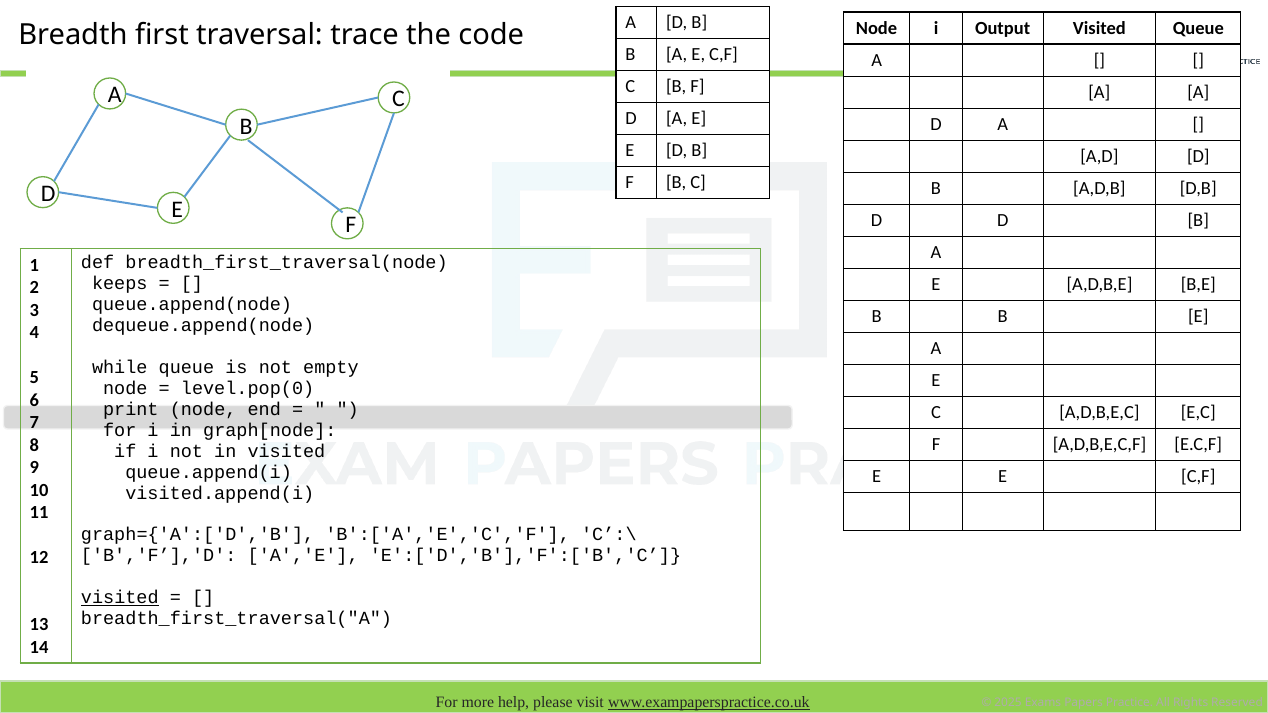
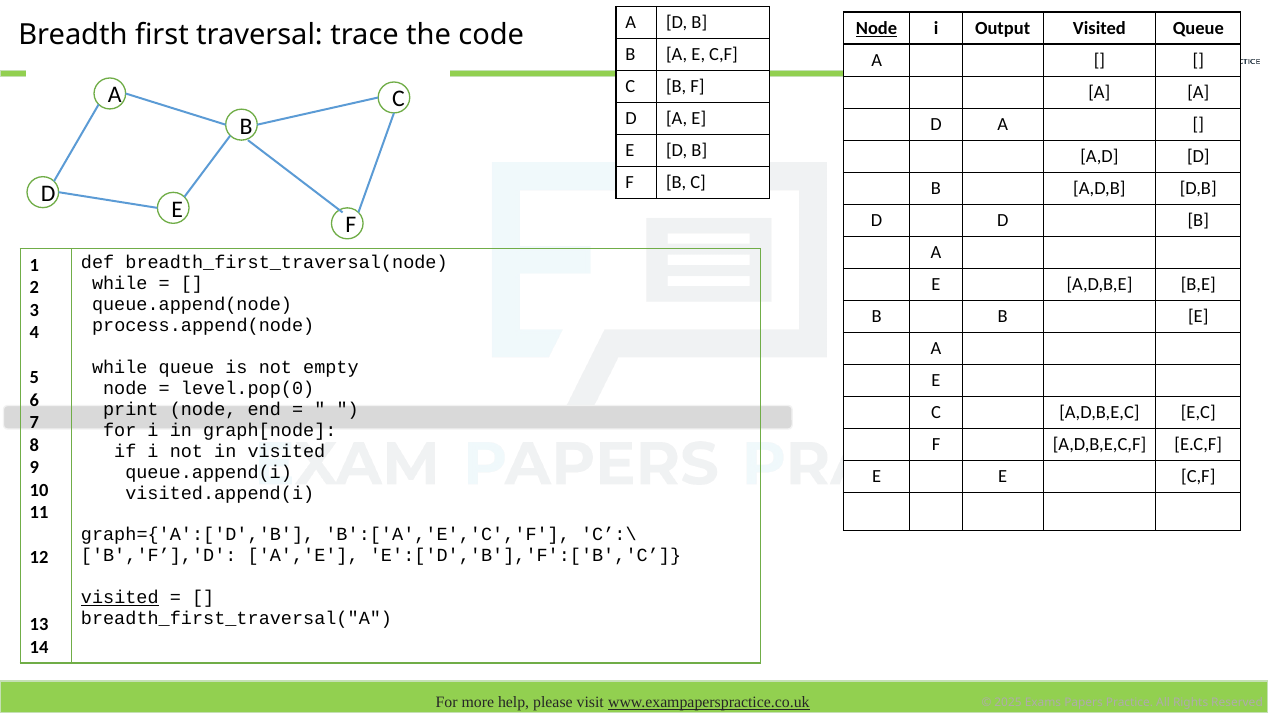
Node underline: none -> present (877, 28)
keeps: keeps -> while (120, 284)
dequeue.append(node: dequeue.append(node -> process.append(node (203, 326)
